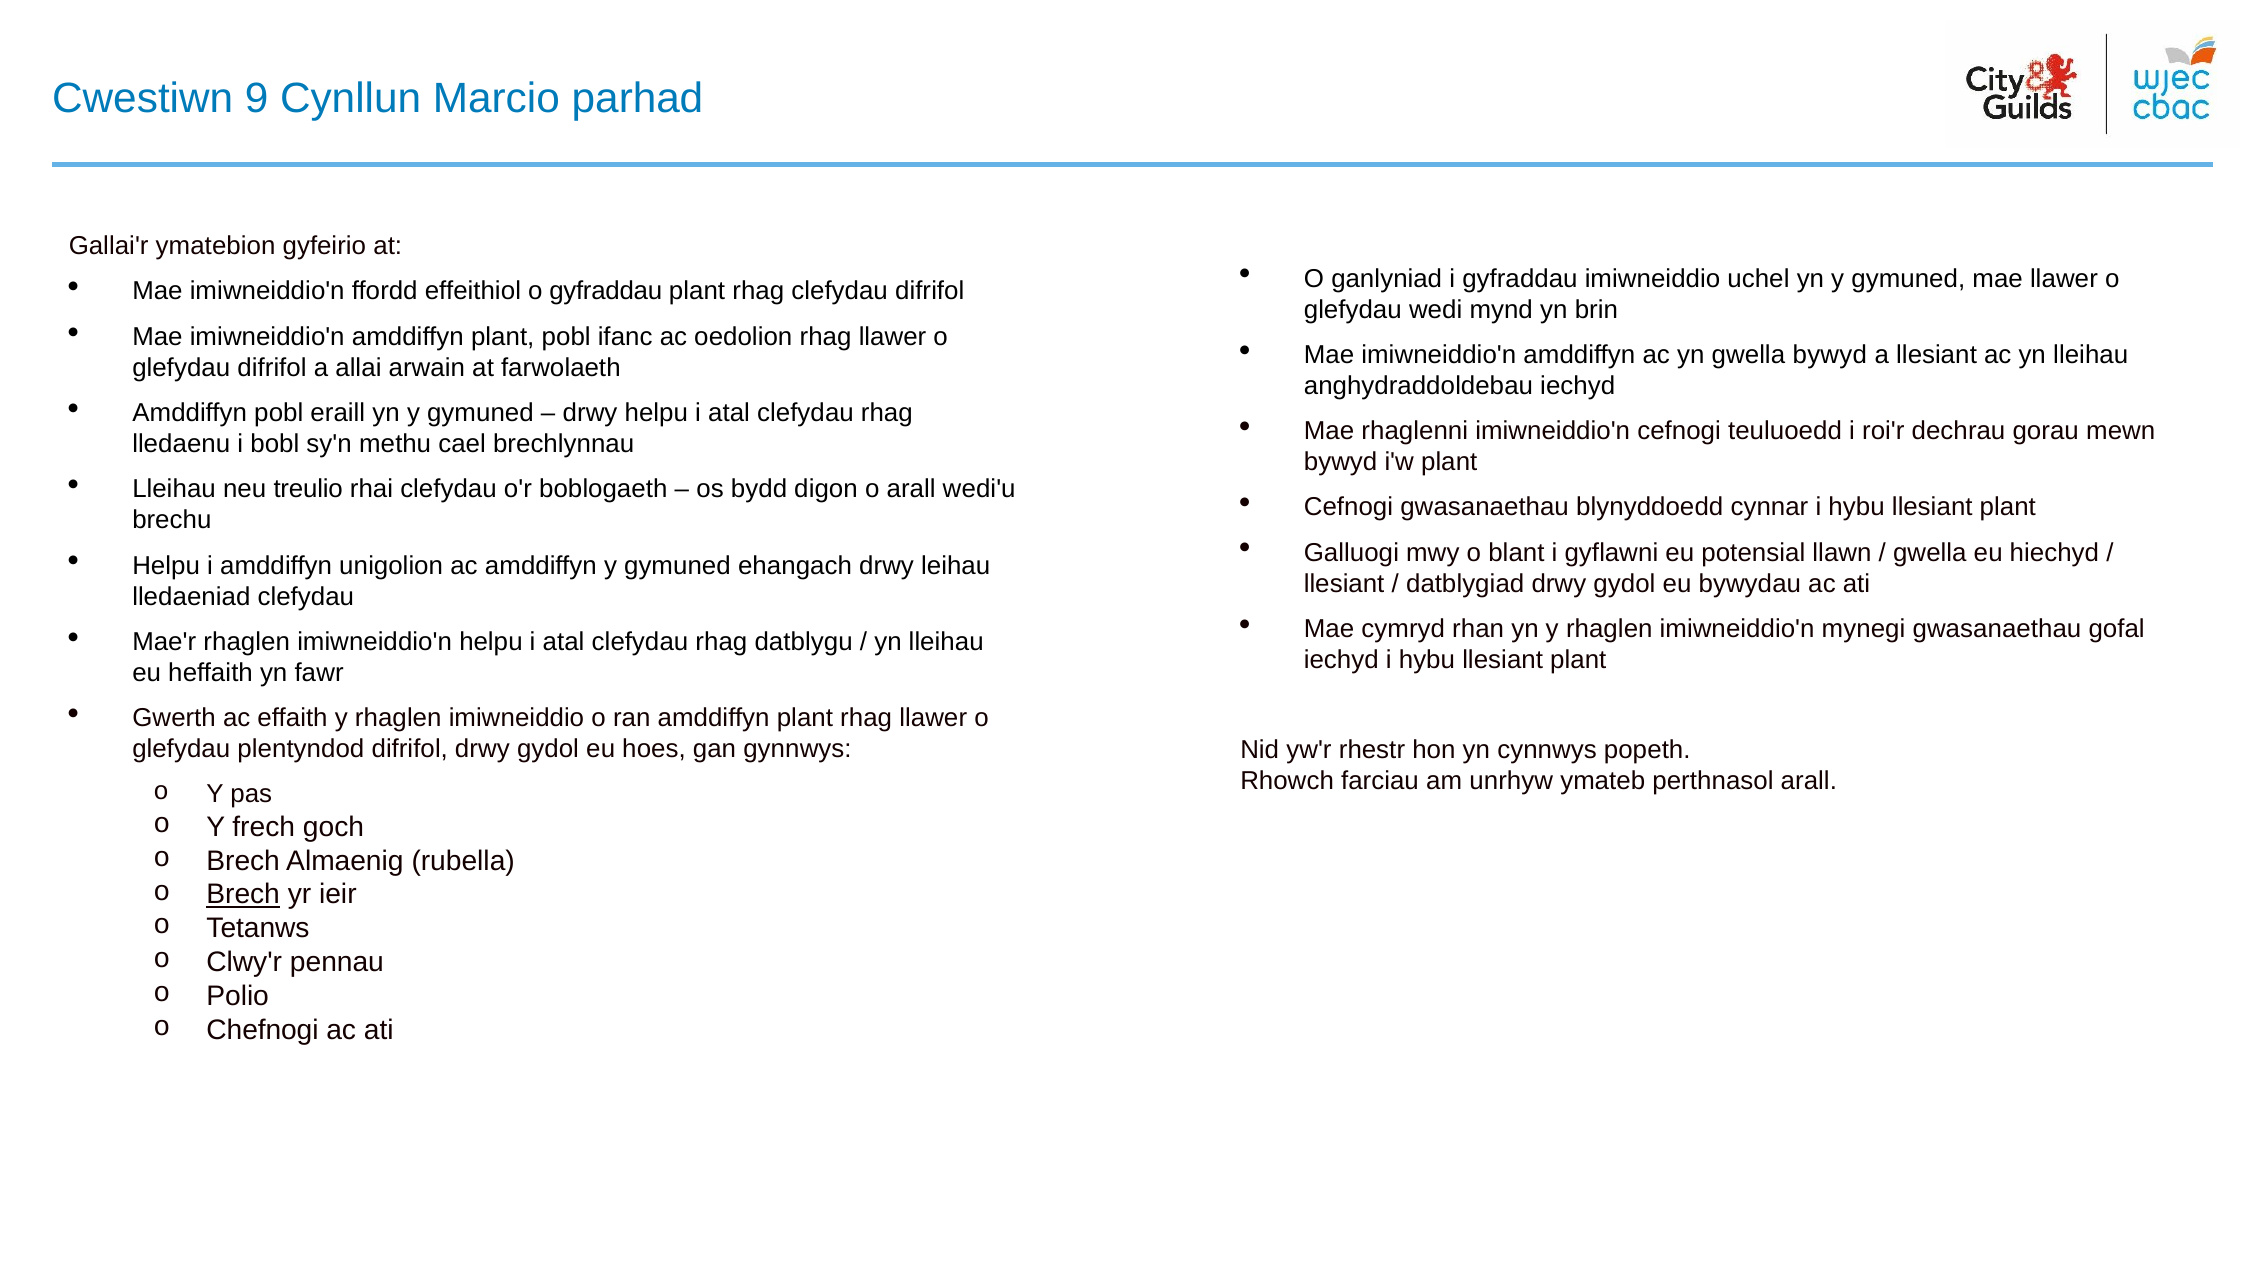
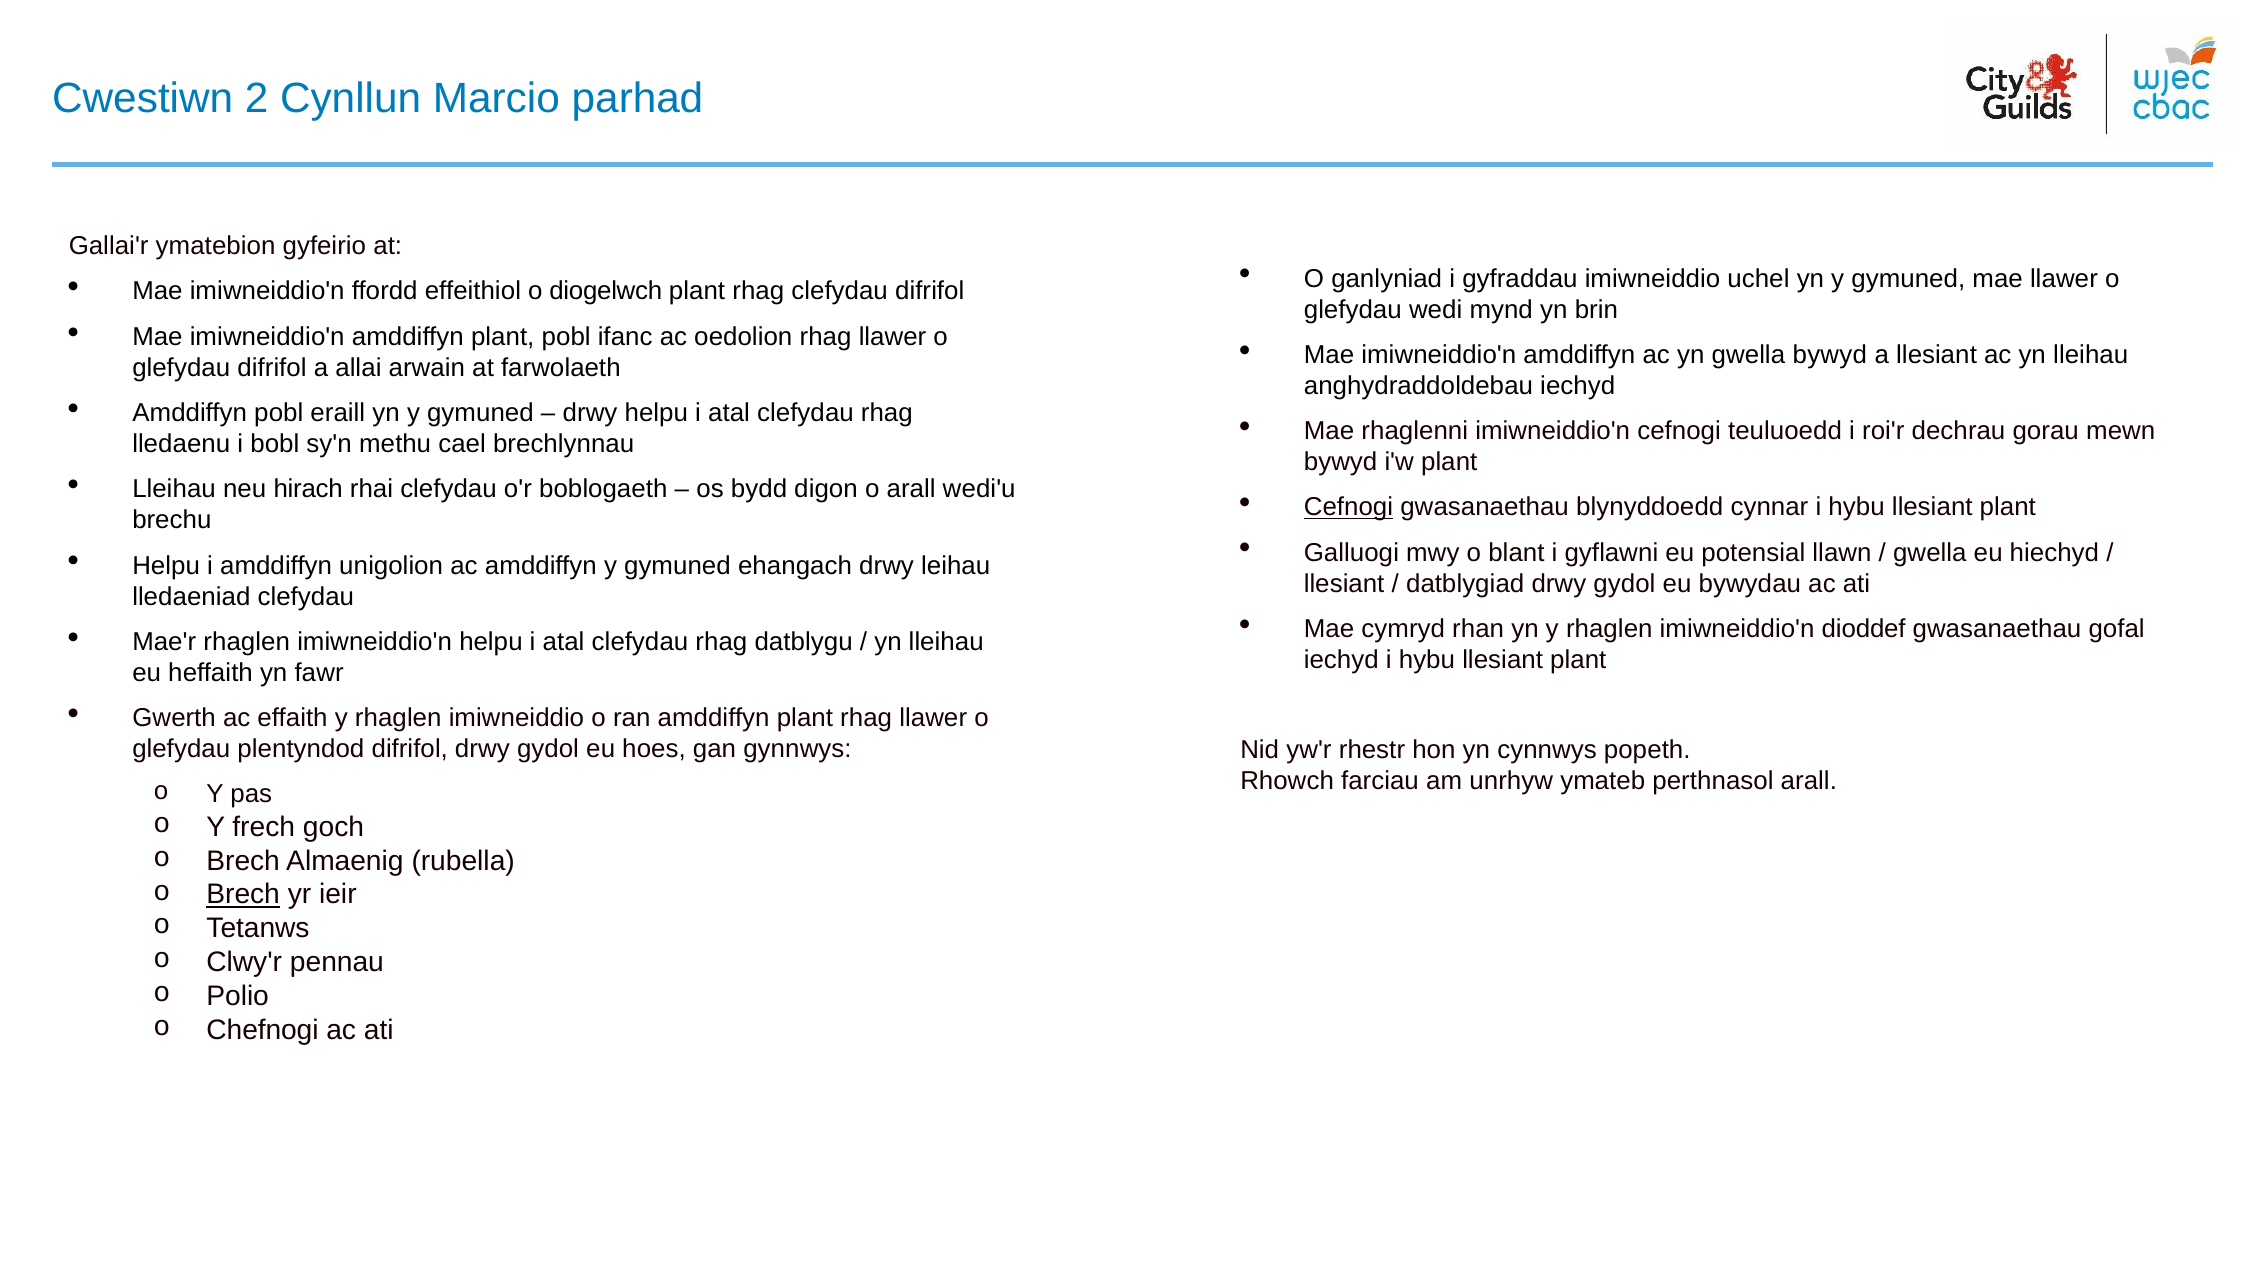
9: 9 -> 2 (257, 98)
o gyfraddau: gyfraddau -> diogelwch (606, 291)
treulio: treulio -> hirach (308, 489)
Cefnogi underline: none -> present (1348, 507)
mynegi: mynegi -> dioddef (1864, 629)
